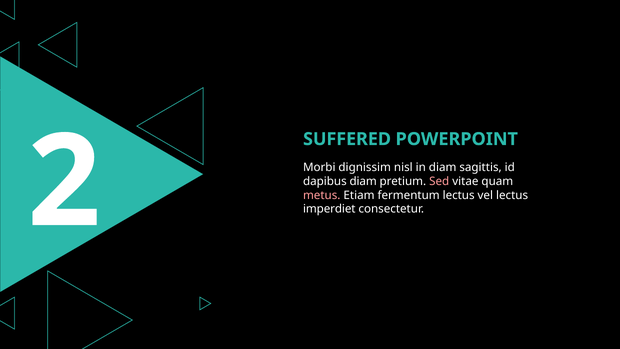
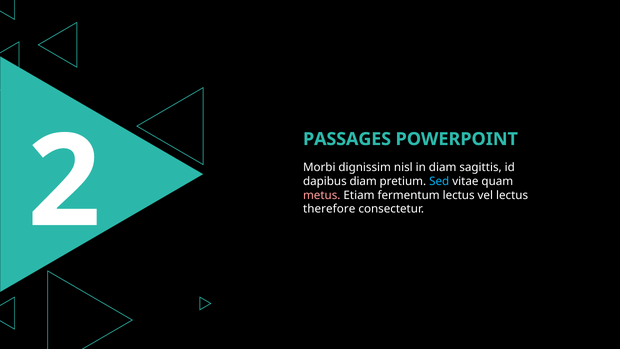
SUFFERED: SUFFERED -> PASSAGES (347, 139)
Sed colour: pink -> light blue (439, 181)
imperdiet: imperdiet -> therefore (329, 209)
